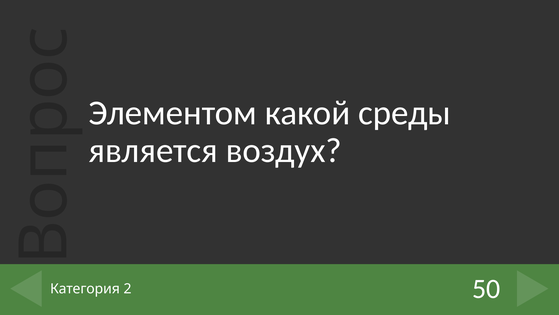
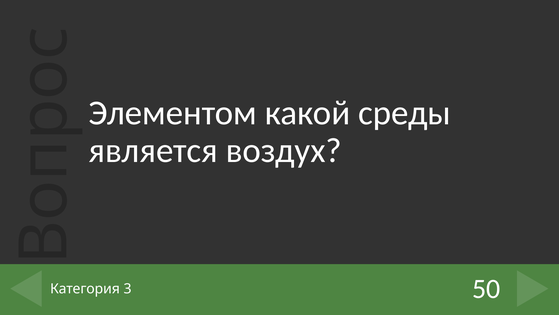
2: 2 -> 3 (128, 288)
